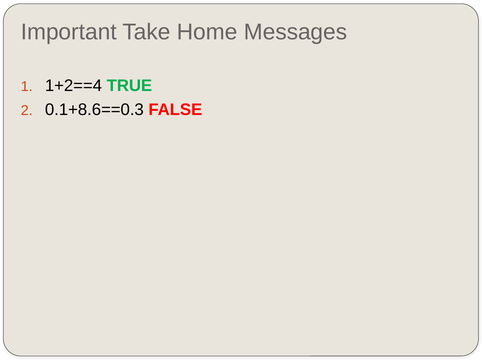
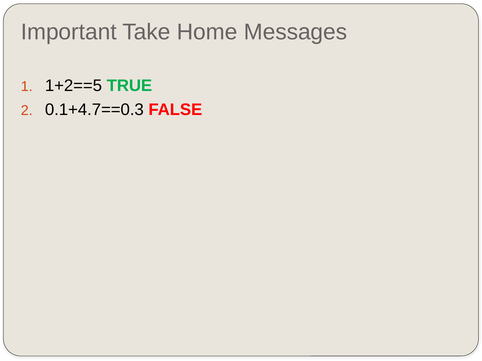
1+2==4: 1+2==4 -> 1+2==5 (73, 86)
0.1+8.6==0.3: 0.1+8.6==0.3 -> 0.1+4.7==0.3 (94, 110)
